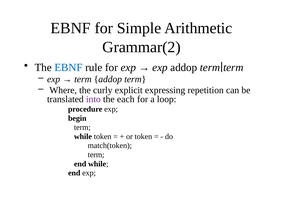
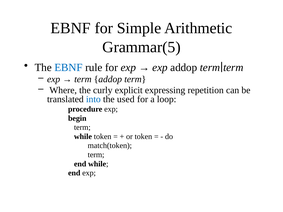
Grammar(2: Grammar(2 -> Grammar(5 (141, 47)
into colour: purple -> blue (93, 99)
each: each -> used (126, 99)
